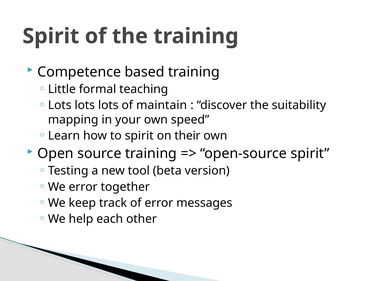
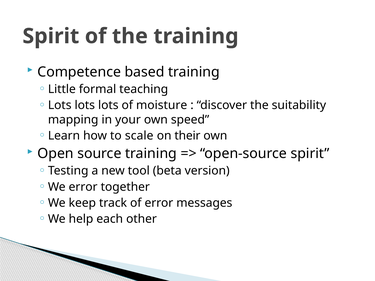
maintain: maintain -> moisture (162, 105)
to spirit: spirit -> scale (139, 136)
